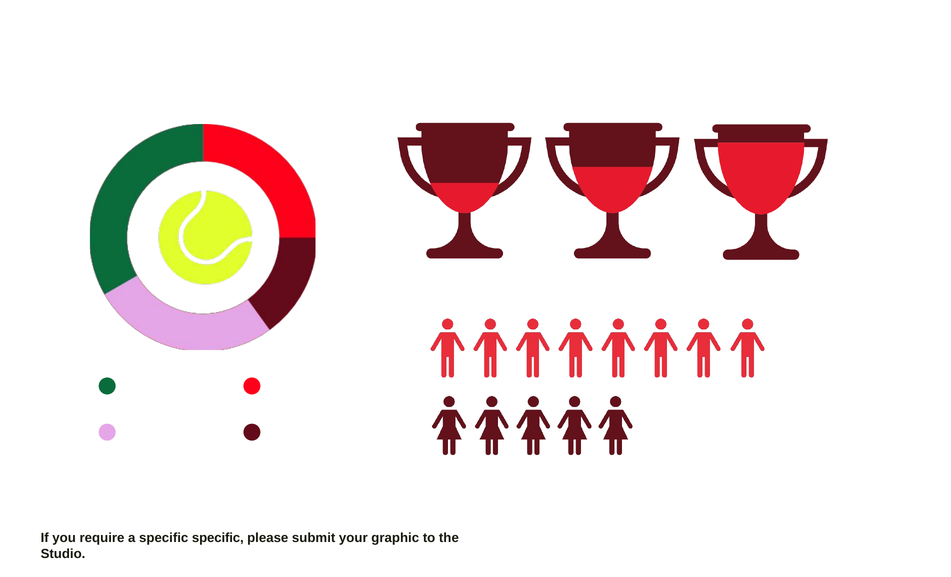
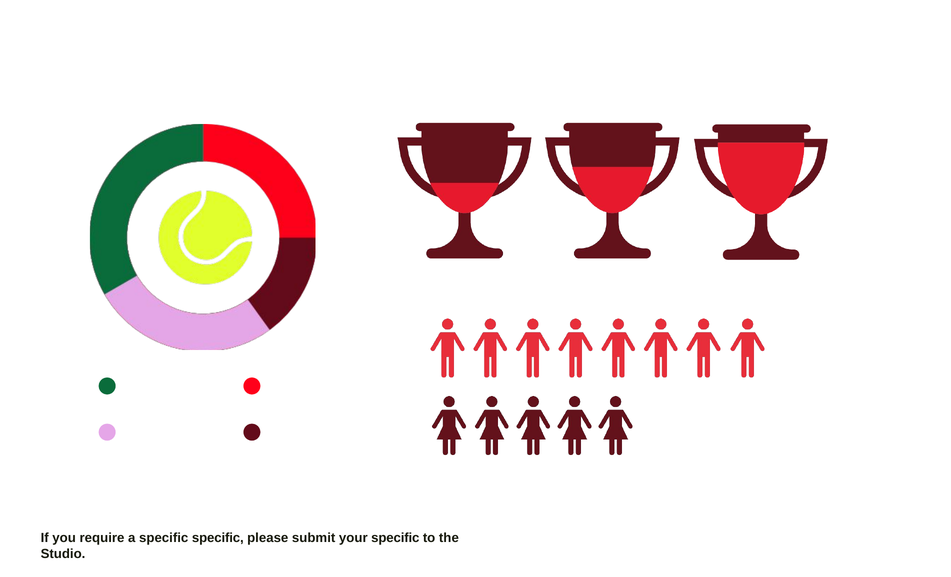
your graphic: graphic -> specific (395, 539)
